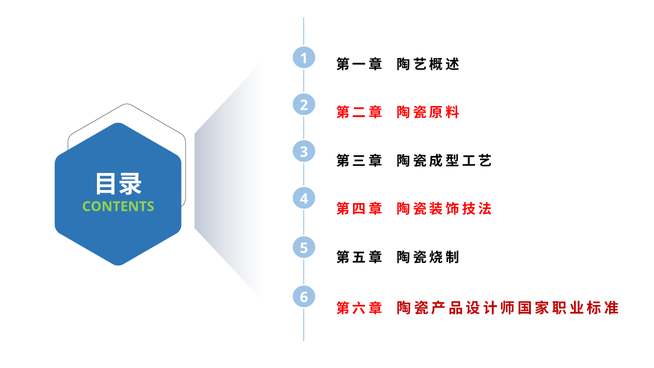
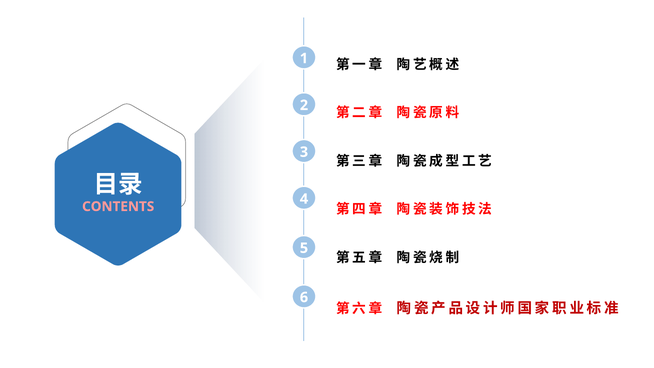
CONTENTS colour: light green -> pink (118, 207)
